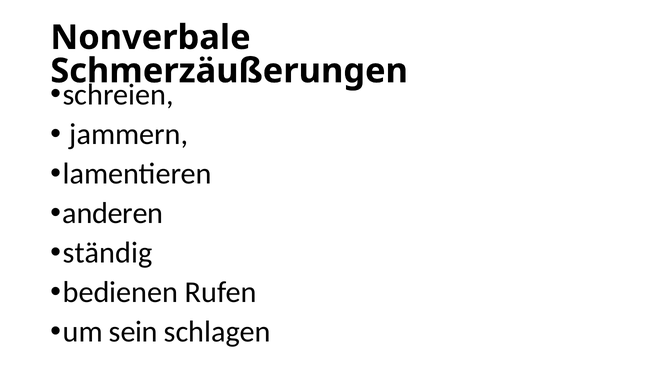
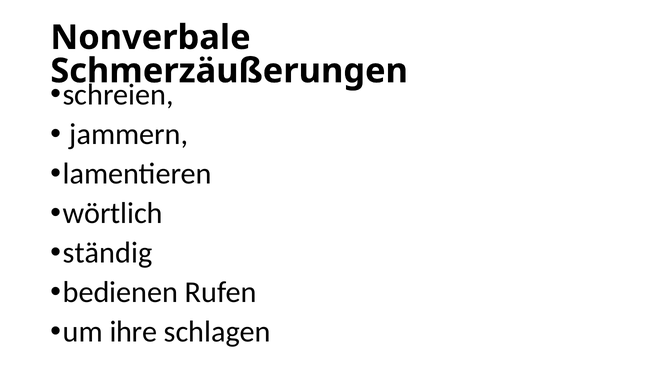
anderen: anderen -> wörtlich (113, 213)
sein: sein -> ihre (133, 332)
